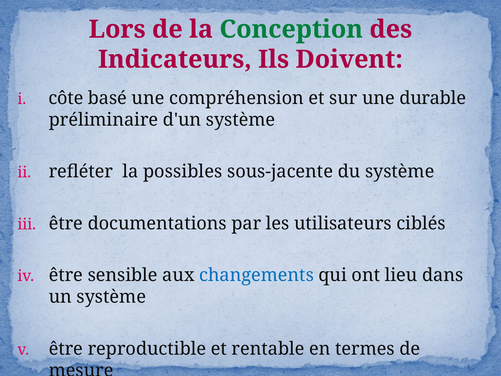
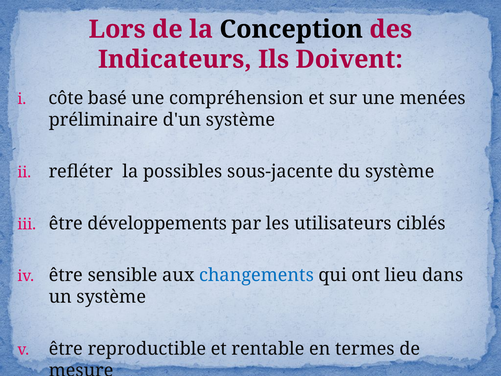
Conception colour: green -> black (291, 29)
durable: durable -> menées (433, 98)
documentations: documentations -> développements (157, 223)
